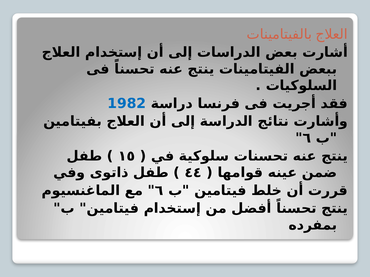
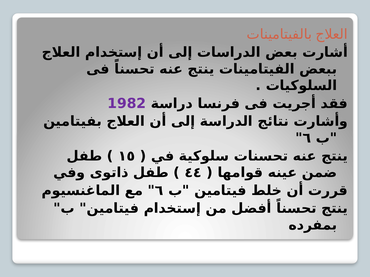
1982 colour: blue -> purple (127, 104)
